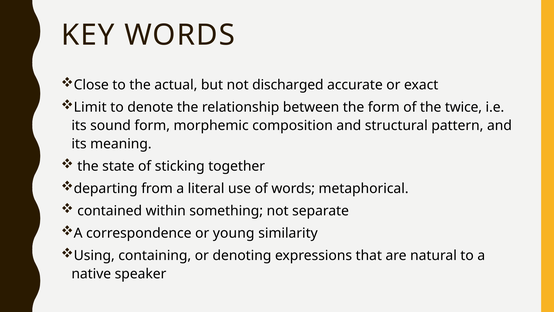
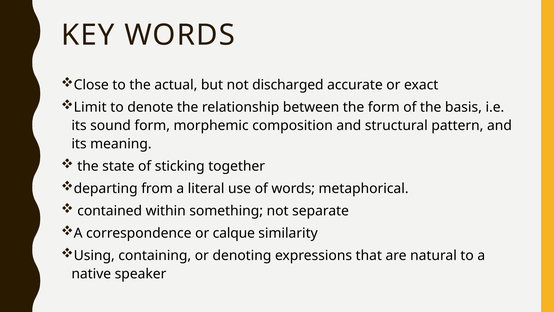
twice: twice -> basis (463, 107)
young: young -> calque (234, 233)
